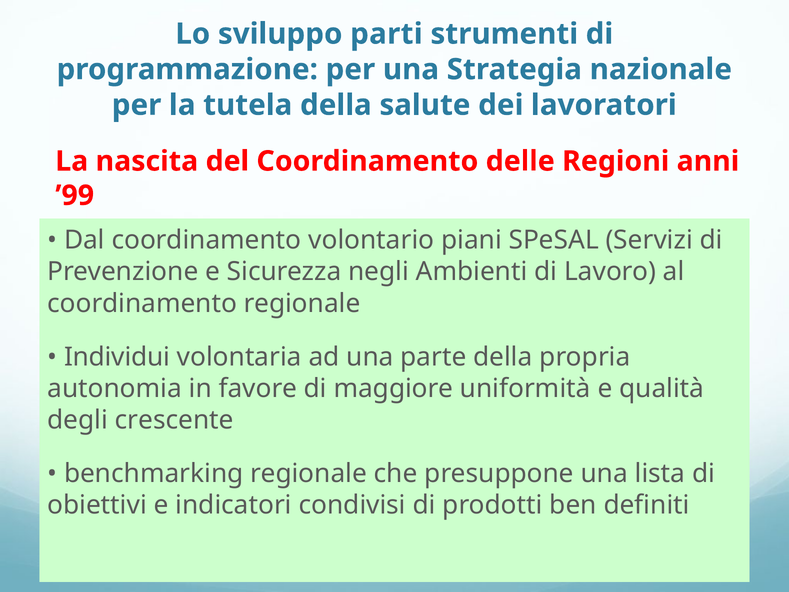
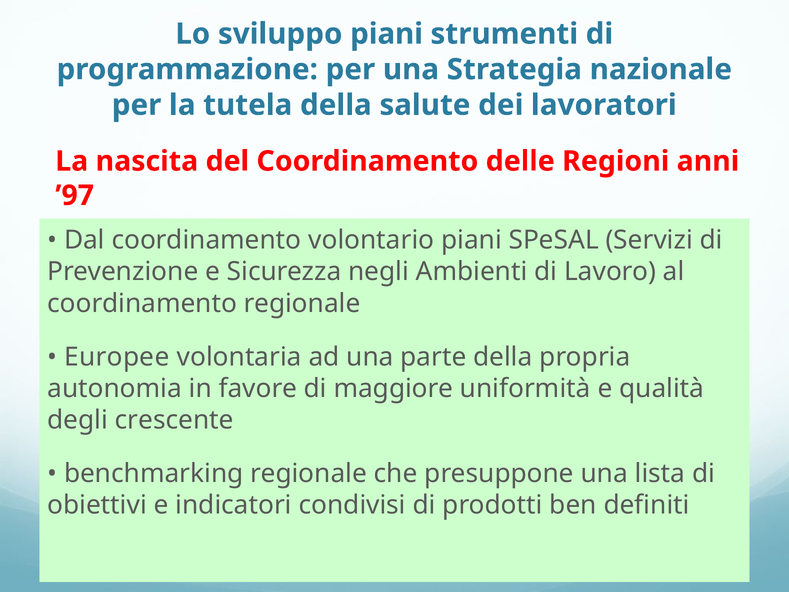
sviluppo parti: parti -> piani (387, 34)
’99: ’99 -> ’97 (75, 195)
Individui: Individui -> Europee (117, 357)
